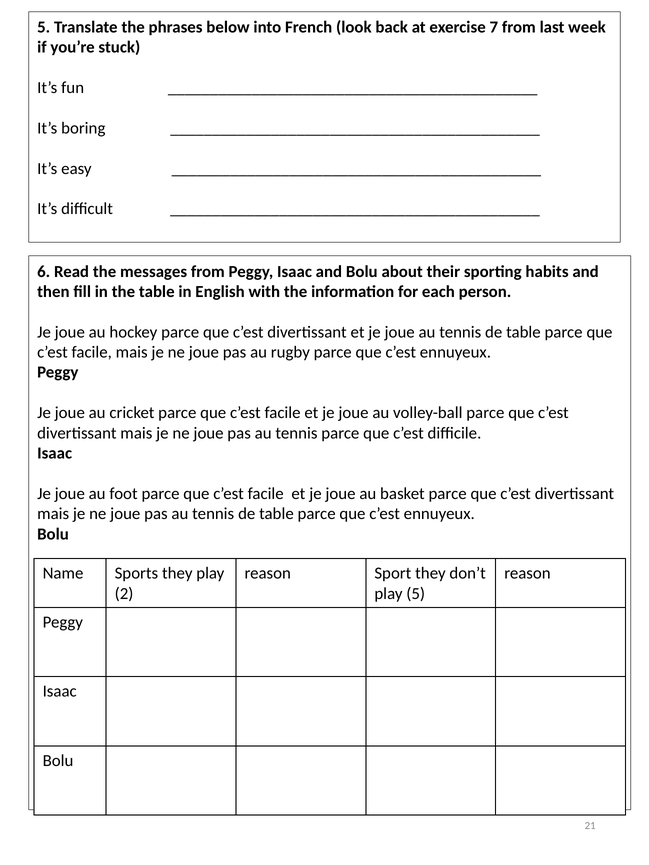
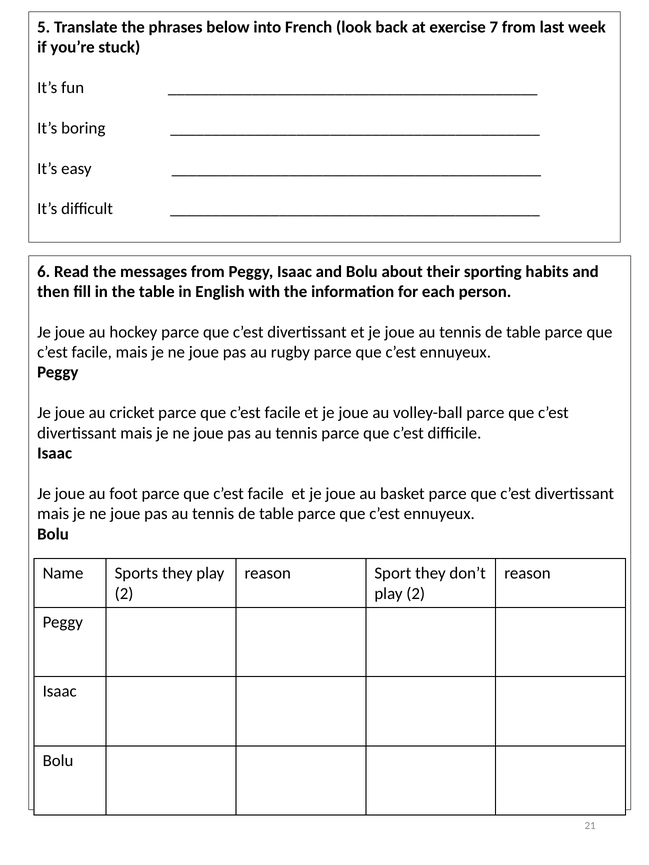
5: 5 -> 2 (416, 594)
